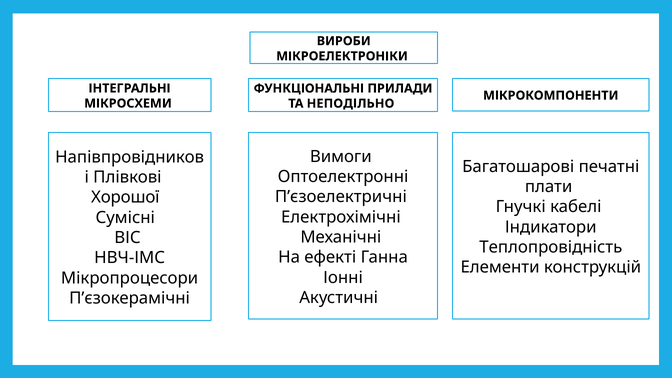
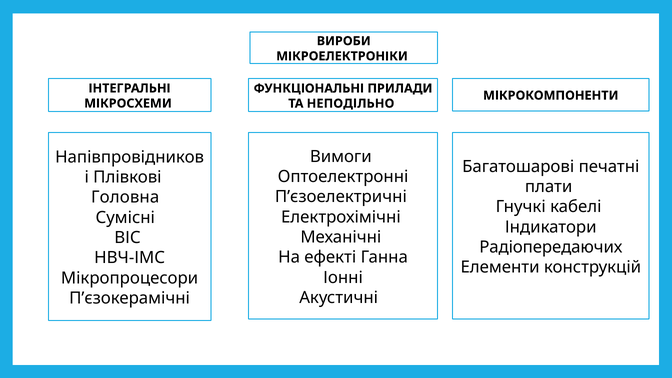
Хорошої: Хорошої -> Головна (125, 197)
Теплопровідність: Теплопровідність -> Радіопередаючих (551, 247)
